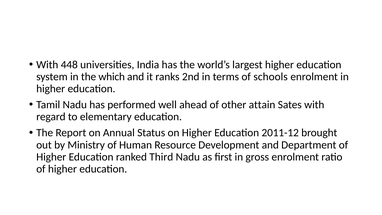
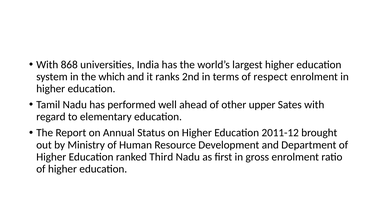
448: 448 -> 868 (69, 65)
schools: schools -> respect (271, 77)
attain: attain -> upper (262, 105)
